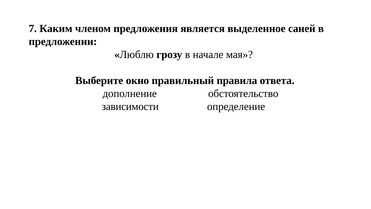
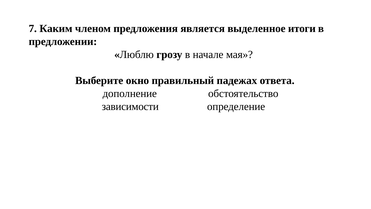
саней: саней -> итоги (302, 28)
правила: правила -> падежах (237, 80)
